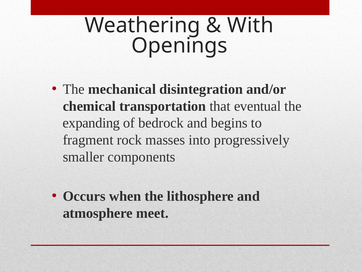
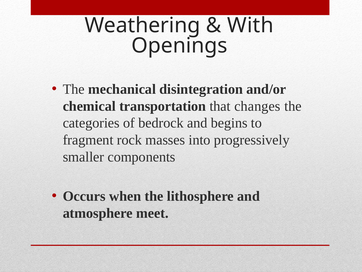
eventual: eventual -> changes (257, 106)
expanding: expanding -> categories (91, 123)
